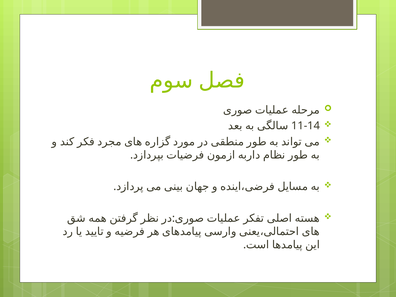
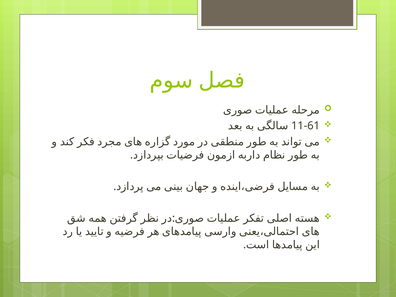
11-14: 11-14 -> 11-61 (306, 126)
